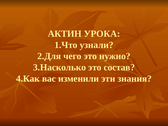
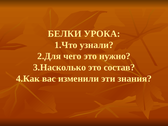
АКТИН: АКТИН -> БЕЛКИ (65, 34)
